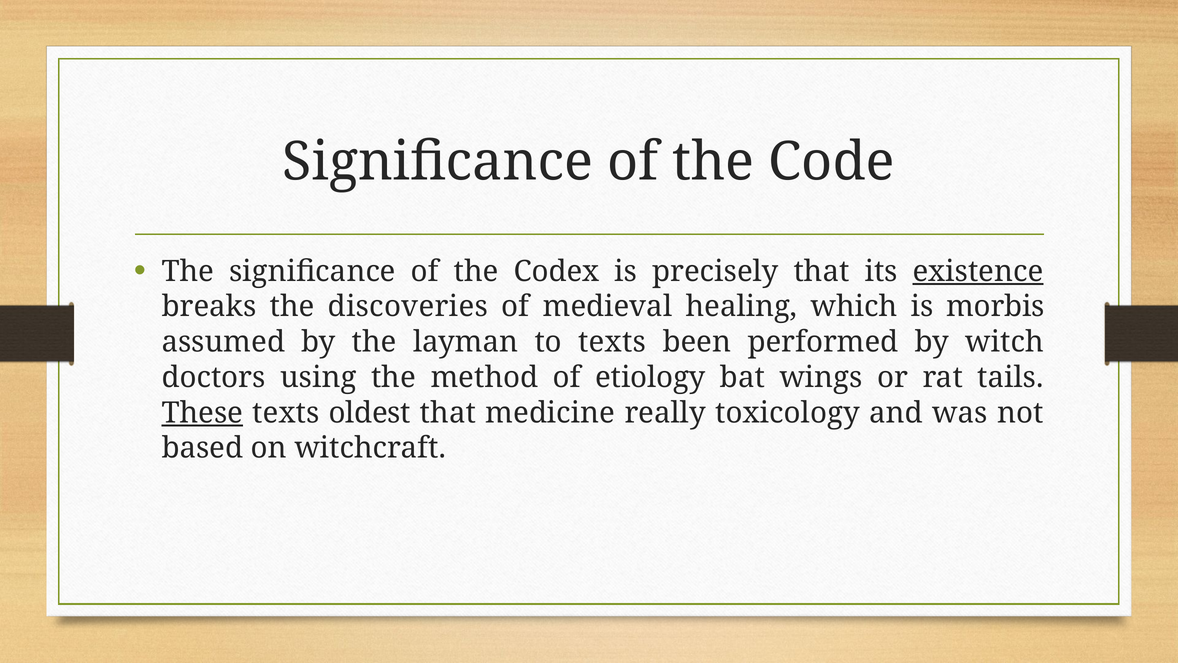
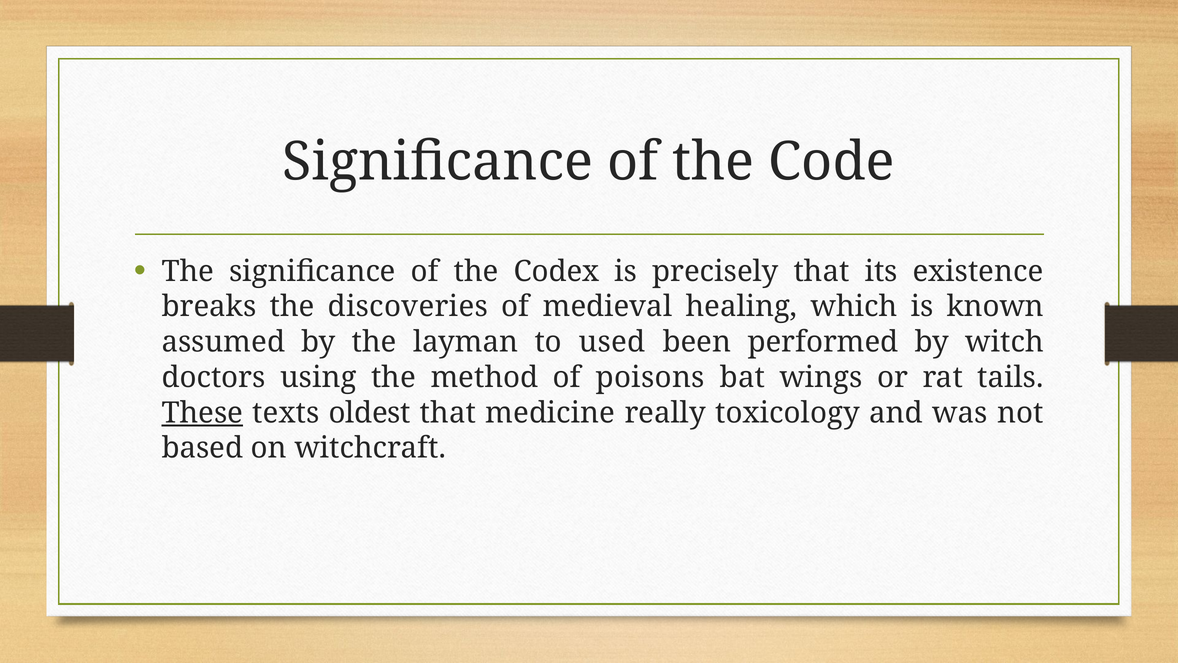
existence underline: present -> none (978, 271)
morbis: morbis -> known (995, 307)
to texts: texts -> used (612, 342)
etiology: etiology -> poisons (650, 377)
